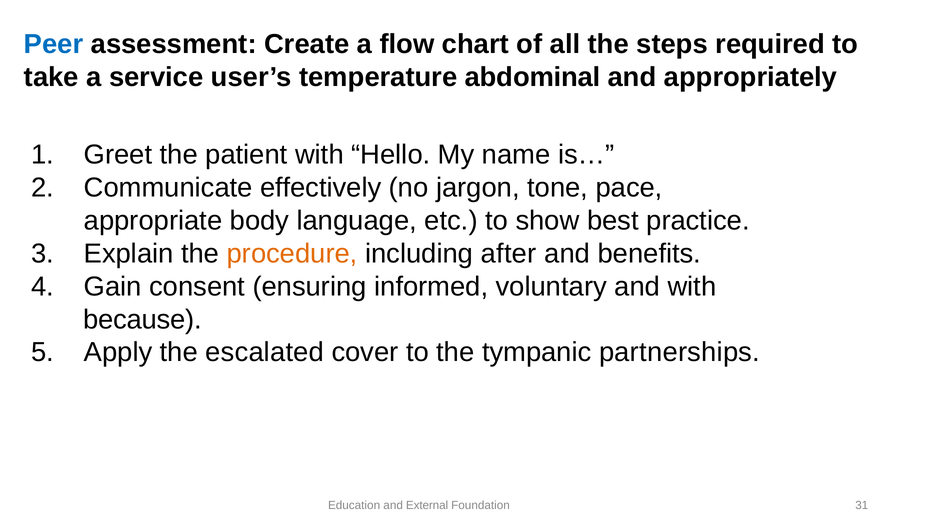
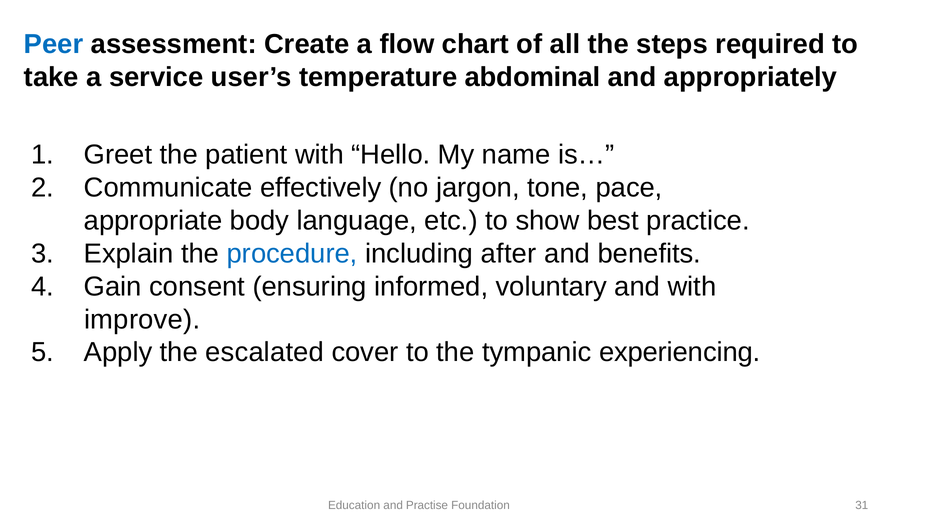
procedure colour: orange -> blue (292, 253)
because: because -> improve (142, 319)
partnerships: partnerships -> experiencing (680, 352)
External: External -> Practise (427, 505)
